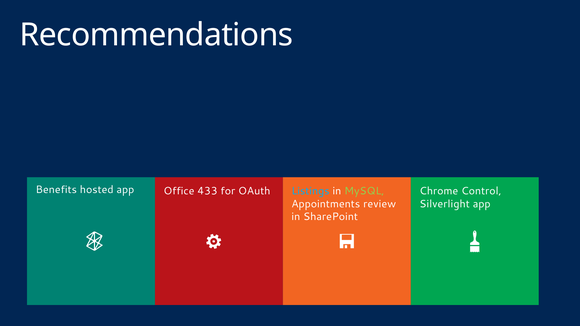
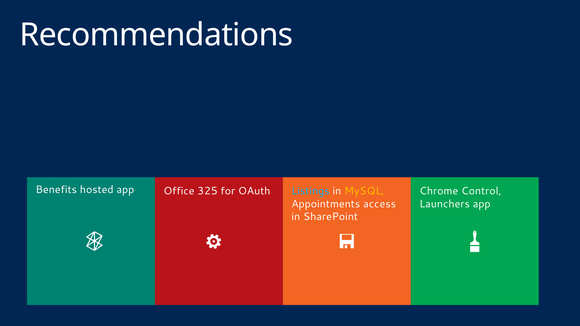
433: 433 -> 325 (207, 191)
MySQL colour: light green -> yellow (364, 191)
review: review -> access (380, 204)
Silverlight: Silverlight -> Launchers (445, 204)
